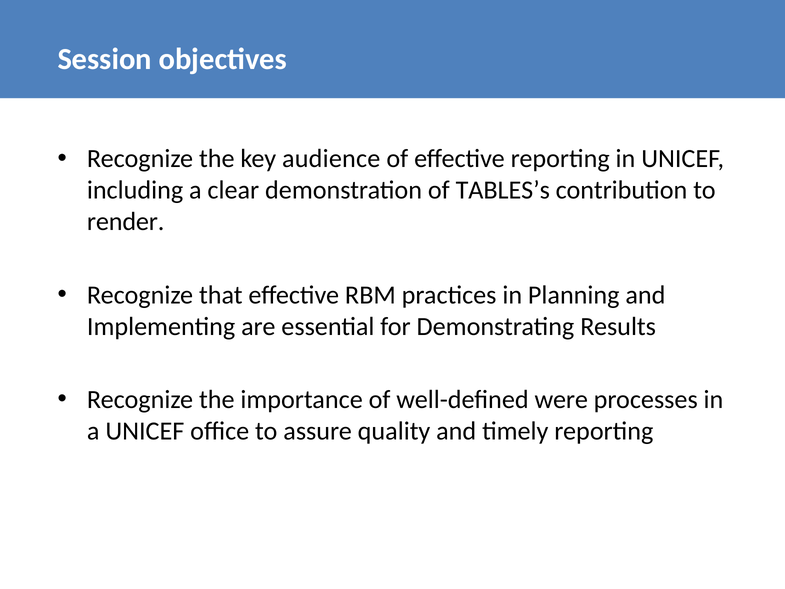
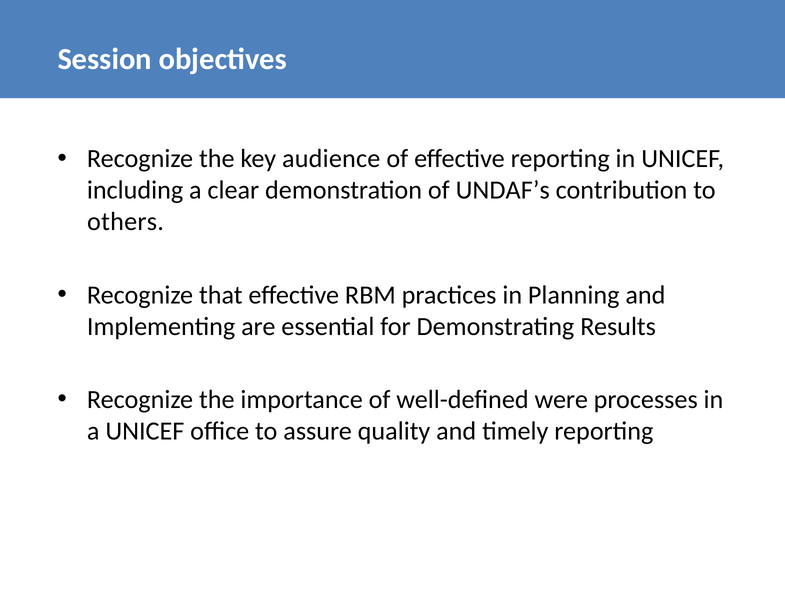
TABLES’s: TABLES’s -> UNDAF’s (503, 190)
render: render -> others (125, 222)
